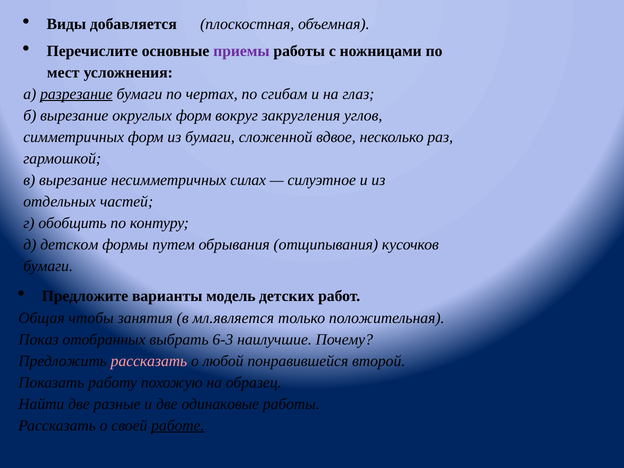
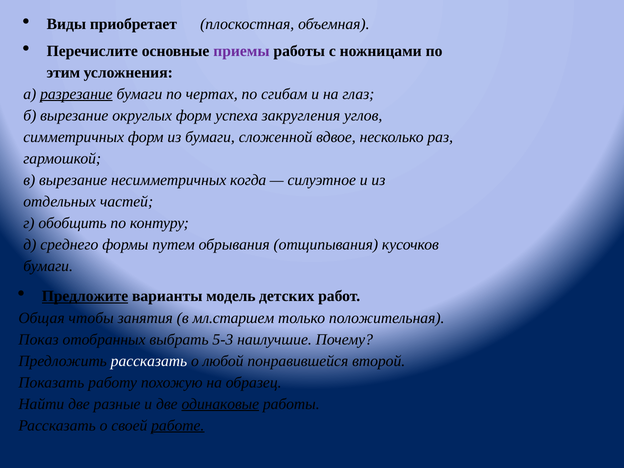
добавляется: добавляется -> приобретает (133, 24)
мест: мест -> этим (63, 72)
вокруг: вокруг -> успеха (237, 115)
силах: силах -> когда (248, 180)
детском: детском -> среднего (69, 245)
Предложите underline: none -> present (85, 296)
мл.является: мл.является -> мл.старшем (233, 318)
6-3: 6-3 -> 5-3 (223, 339)
рассказать colour: pink -> white (149, 361)
одинаковые underline: none -> present (220, 404)
